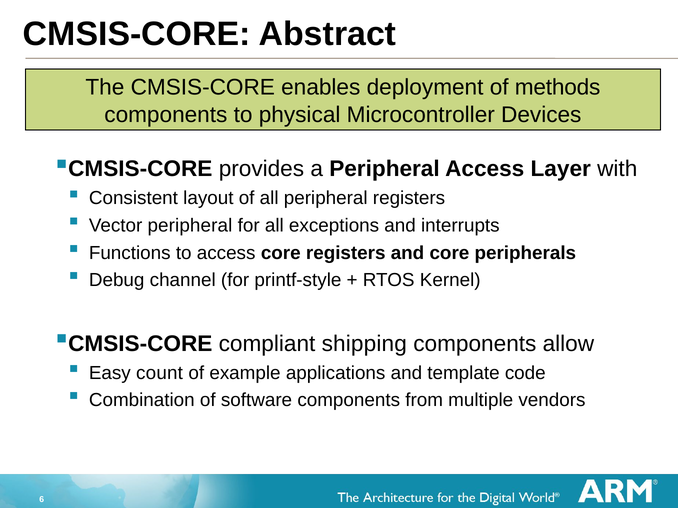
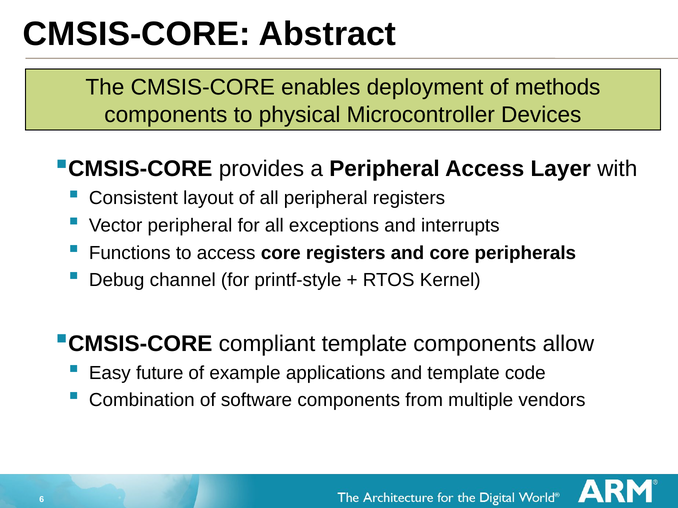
compliant shipping: shipping -> template (364, 344)
count: count -> future (160, 373)
